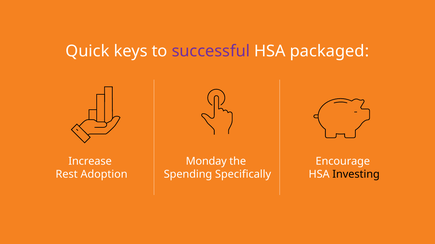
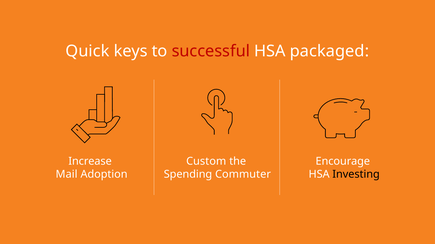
successful colour: purple -> red (211, 51)
Monday: Monday -> Custom (206, 162)
Rest: Rest -> Mail (67, 175)
Specifically: Specifically -> Commuter (243, 175)
